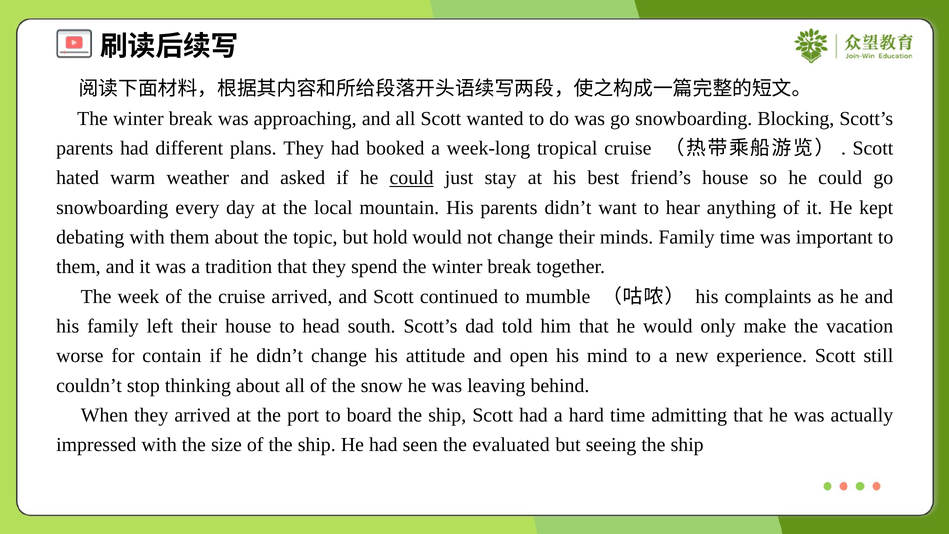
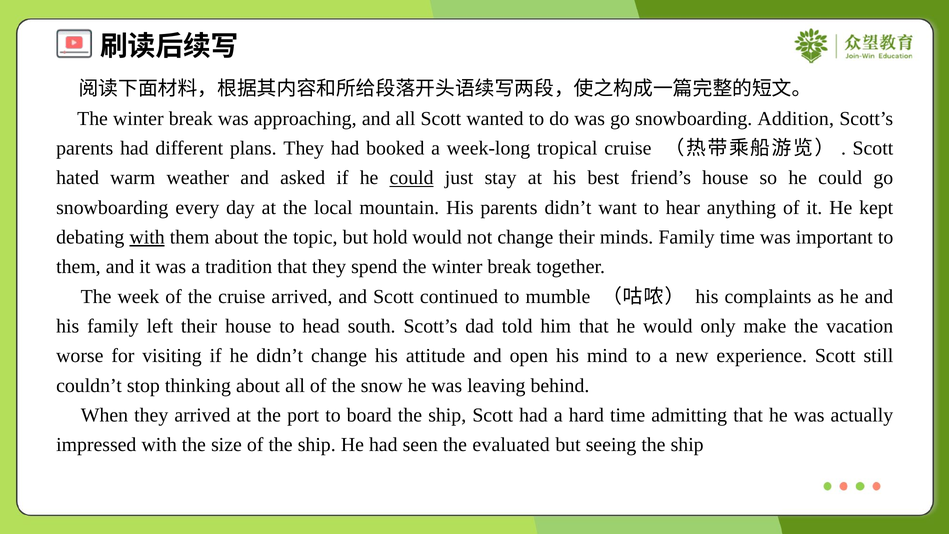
Blocking: Blocking -> Addition (796, 119)
with underline: none -> present (147, 237)
contain: contain -> visiting (172, 356)
